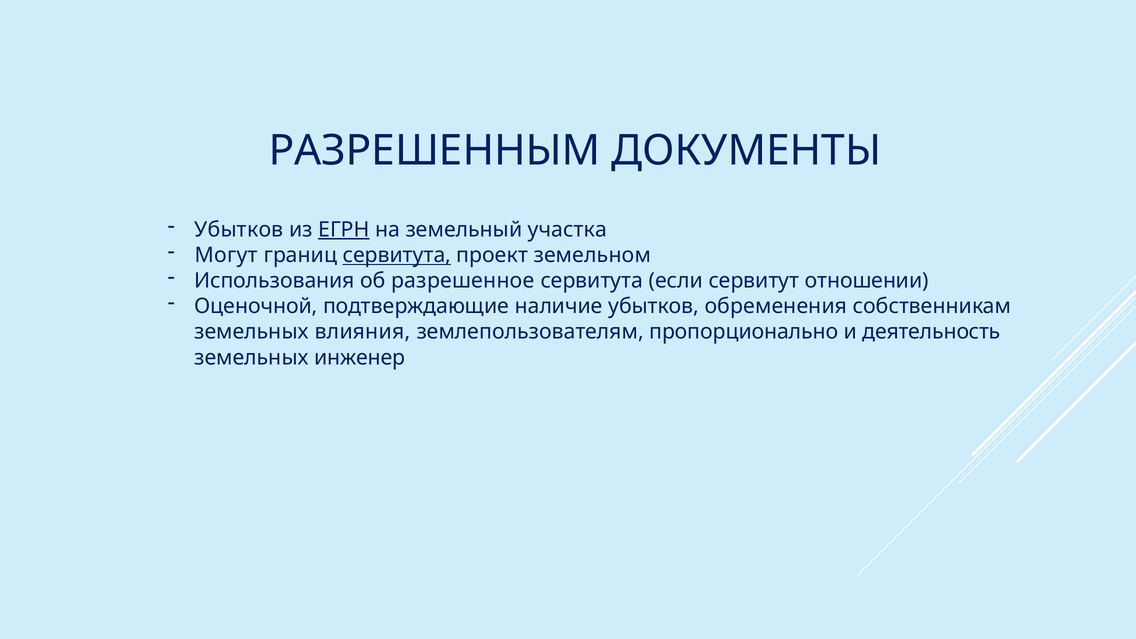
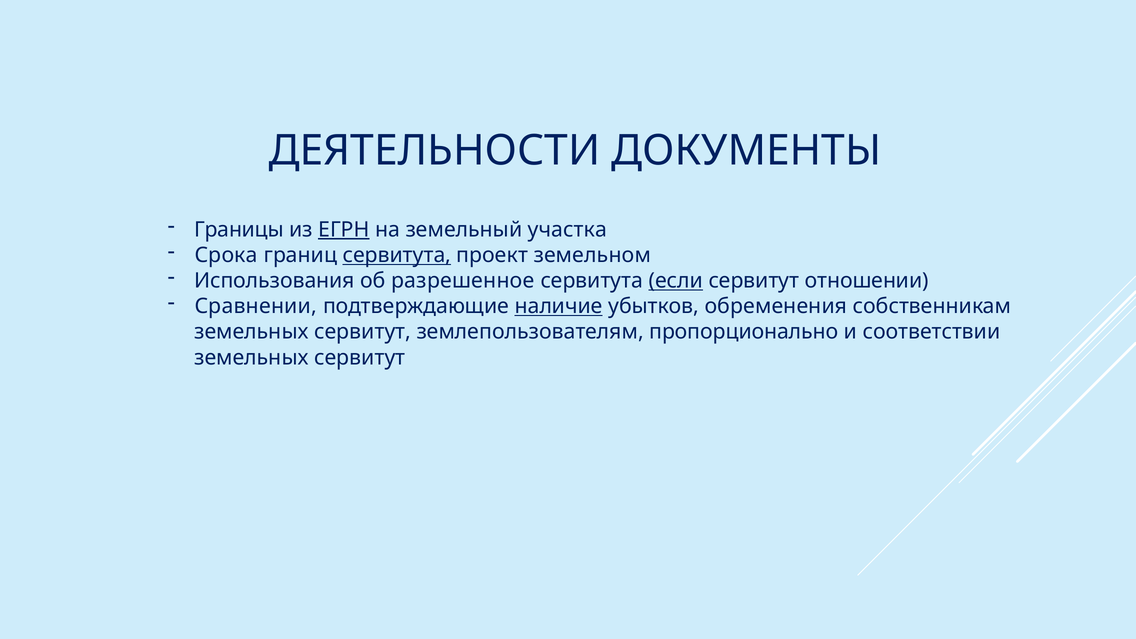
РАЗРЕШЕННЫМ: РАЗРЕШЕННЫМ -> ДЕЯТЕЛЬНОСТИ (434, 151)
Убытков: Убытков -> Границы (239, 230)
Могут: Могут -> Срока (226, 255)
если underline: none -> present (676, 281)
Оценочной: Оценочной -> Сравнении (256, 306)
наличие underline: none -> present (559, 306)
влияния: влияния -> сервитут (363, 332)
деятельность: деятельность -> соответствии (931, 332)
инженер: инженер -> сервитут (360, 357)
